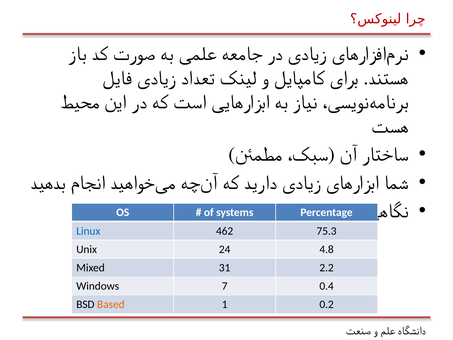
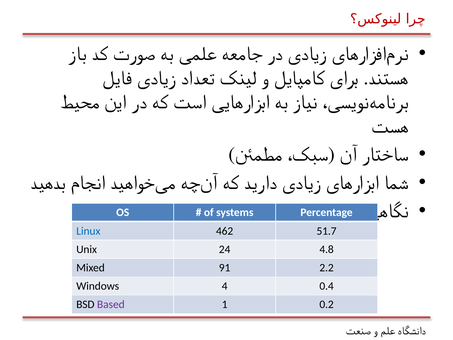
75.3: 75.3 -> 51.7 (327, 231)
31: 31 -> 91 (225, 268)
7: 7 -> 4 (225, 286)
Based colour: orange -> purple (111, 304)
